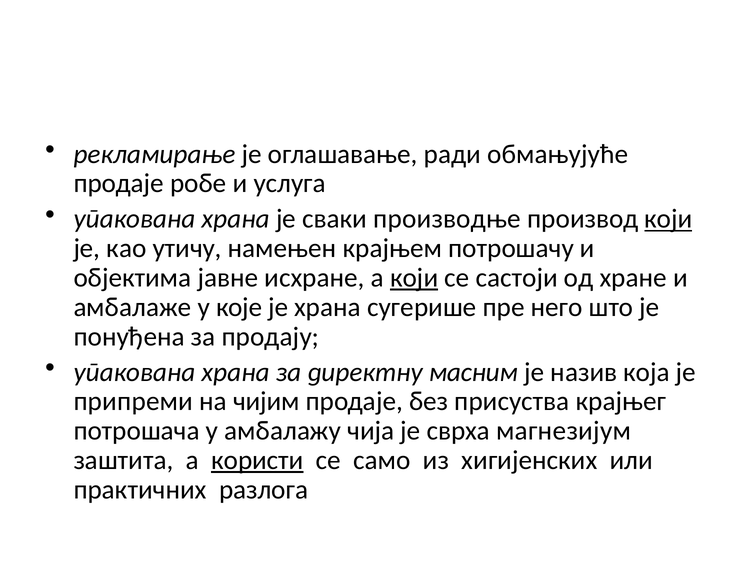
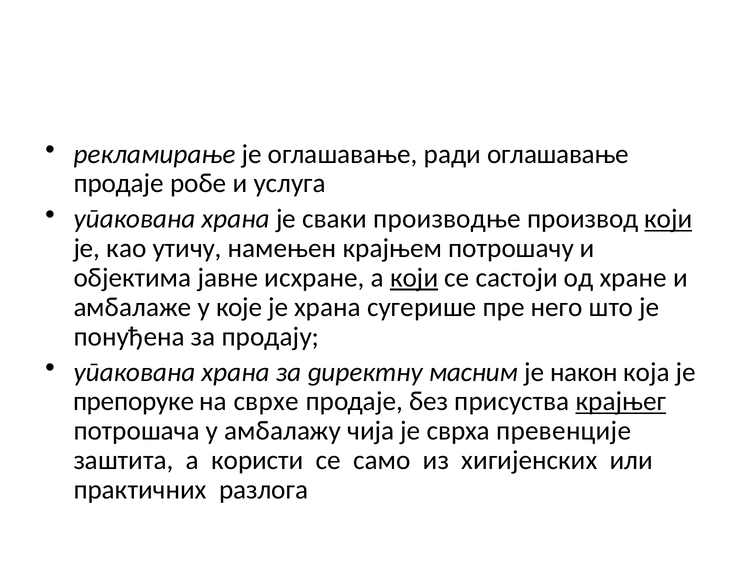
ради обмањујуће: обмањујуће -> оглашавање (558, 154)
назив: назив -> након (584, 372)
припреми: припреми -> прeпoрукe (134, 401)
чијим: чијим -> сврхе (266, 401)
крајњег underline: none -> present (621, 401)
магнезијум: магнезијум -> превенције (564, 431)
користи underline: present -> none (257, 460)
